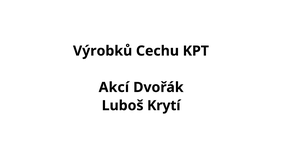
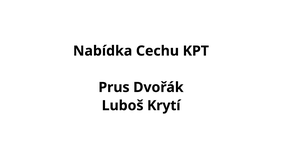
Výrobků: Výrobků -> Nabídka (103, 51)
Akcí: Akcí -> Prus (114, 87)
